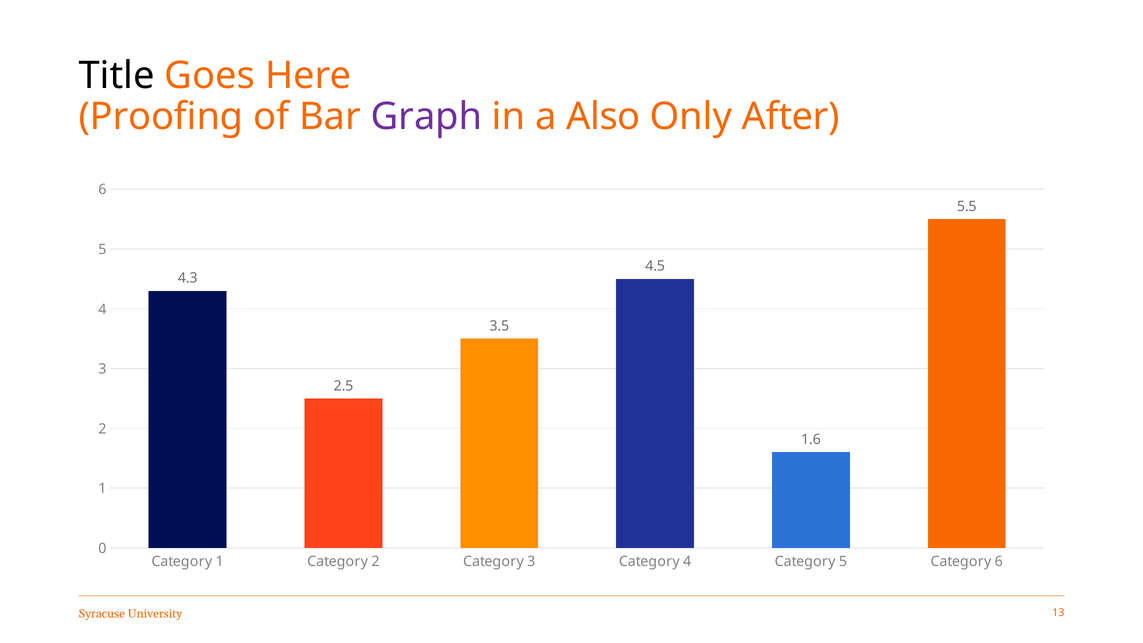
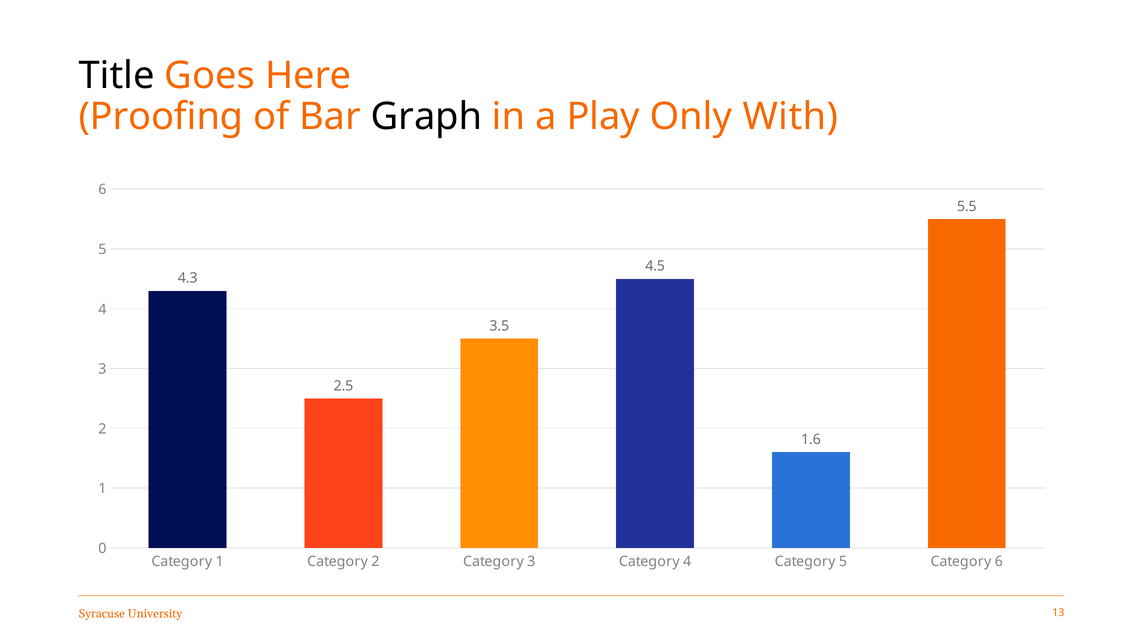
Graph colour: purple -> black (427, 117)
Also: Also -> Play (603, 117)
After: After -> With (790, 117)
